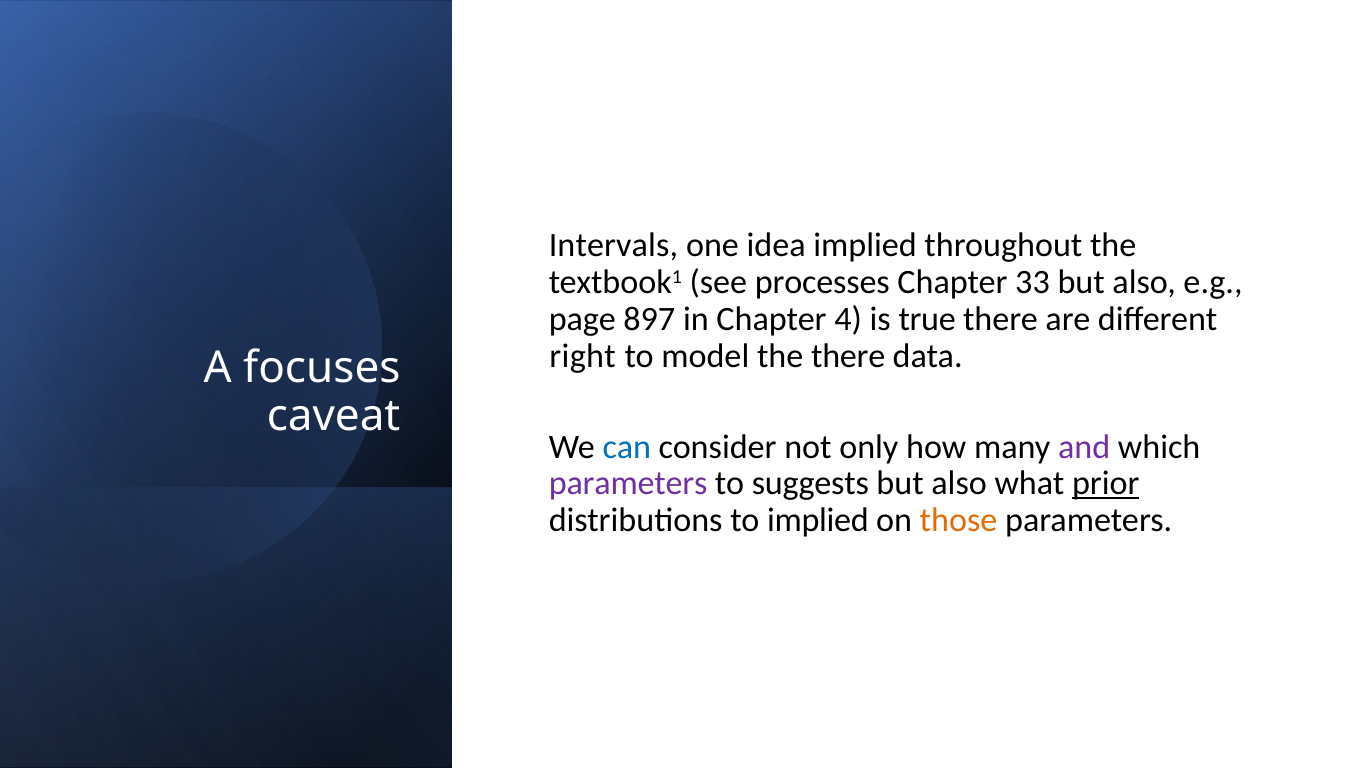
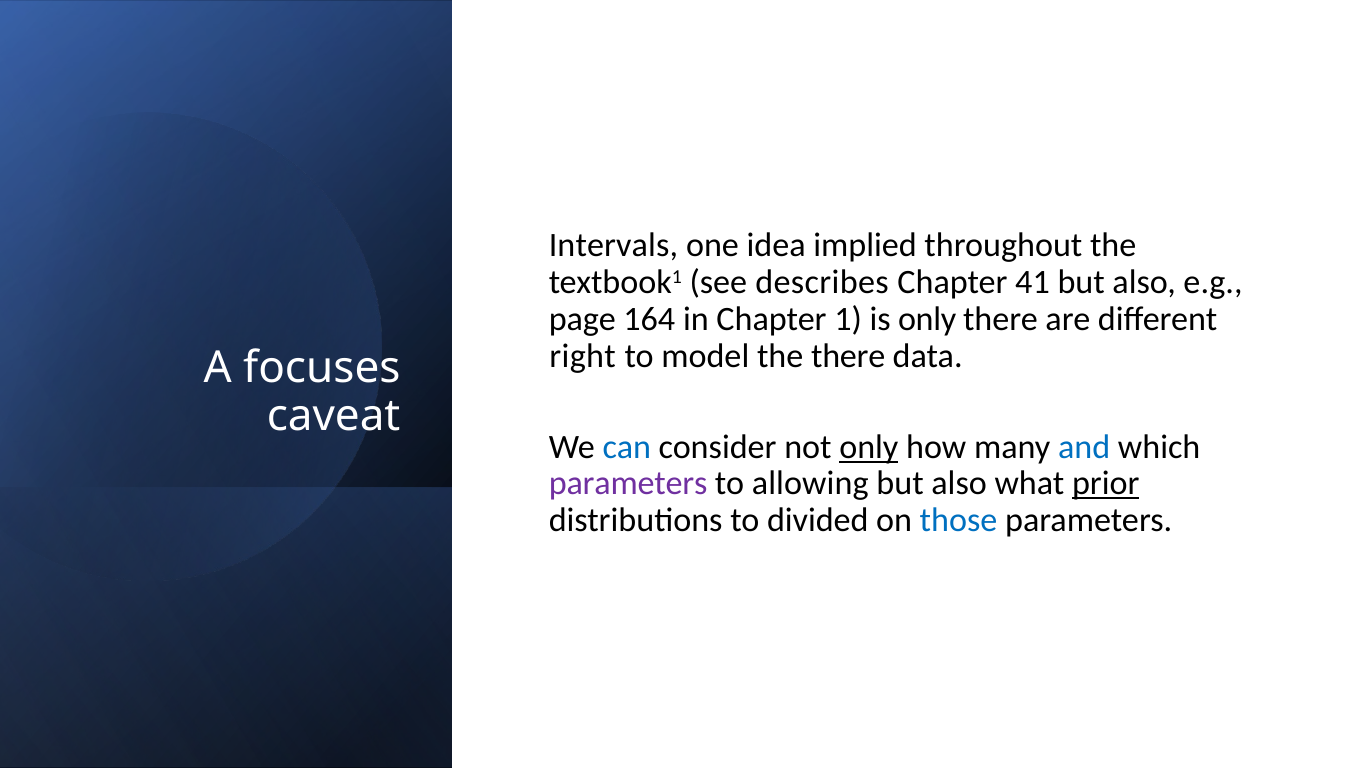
processes: processes -> describes (822, 282)
33: 33 -> 41 (1033, 282)
897: 897 -> 164 (649, 319)
4: 4 -> 1 (848, 319)
is true: true -> only (927, 319)
only underline: none -> present (869, 447)
and colour: purple -> blue (1084, 447)
suggests: suggests -> allowing (810, 484)
to implied: implied -> divided (818, 520)
those colour: orange -> blue (959, 520)
